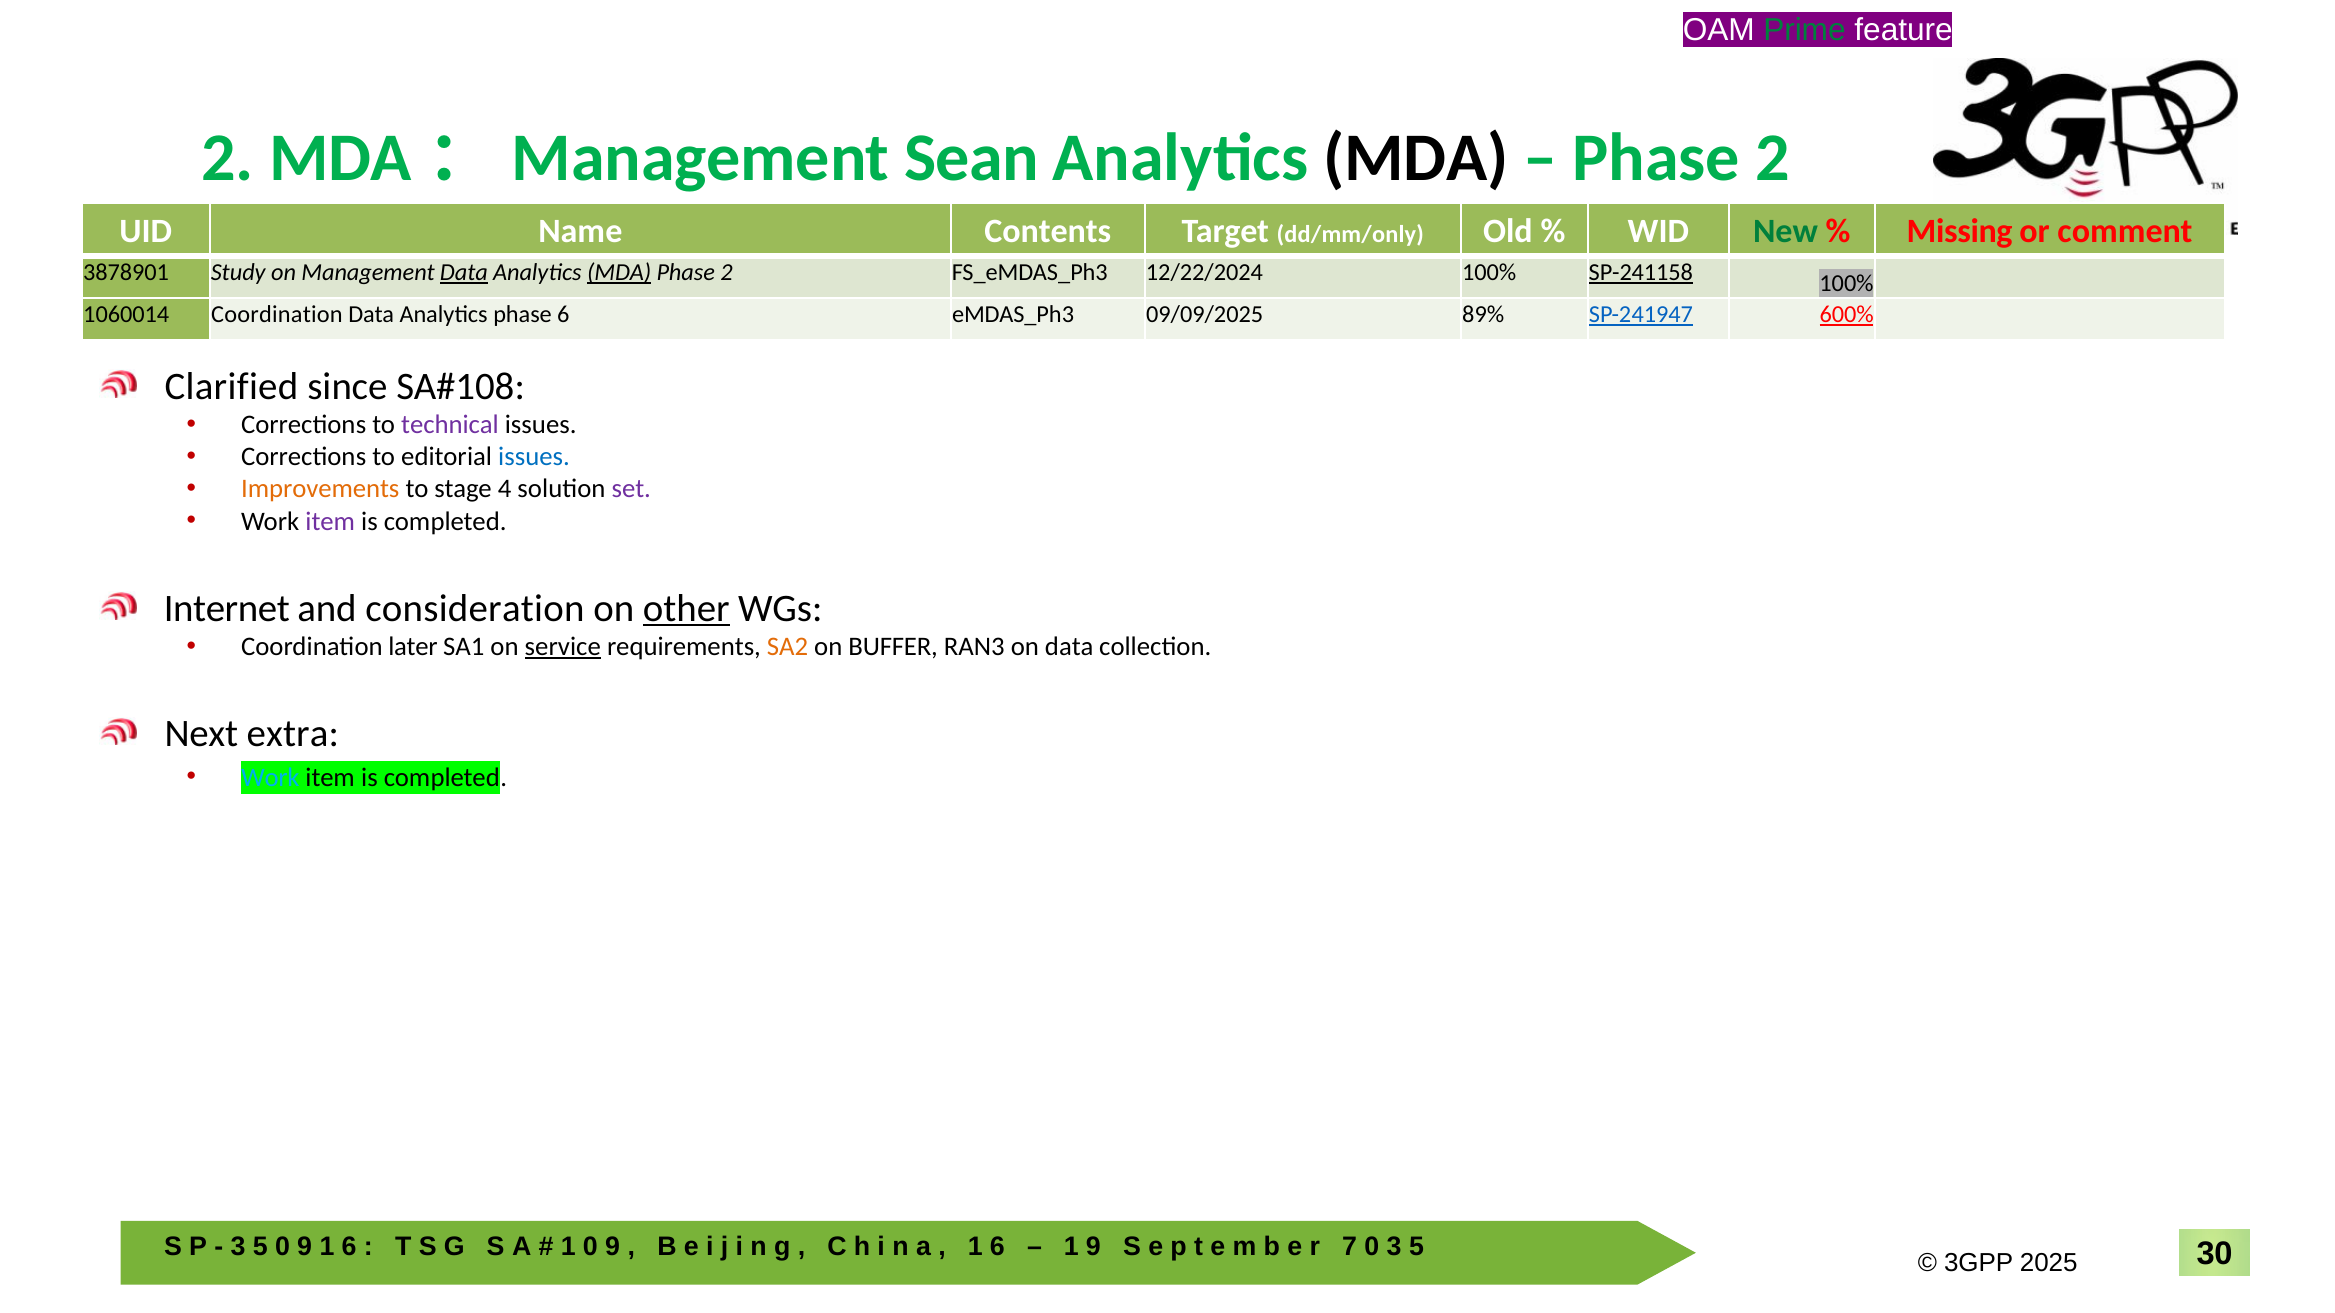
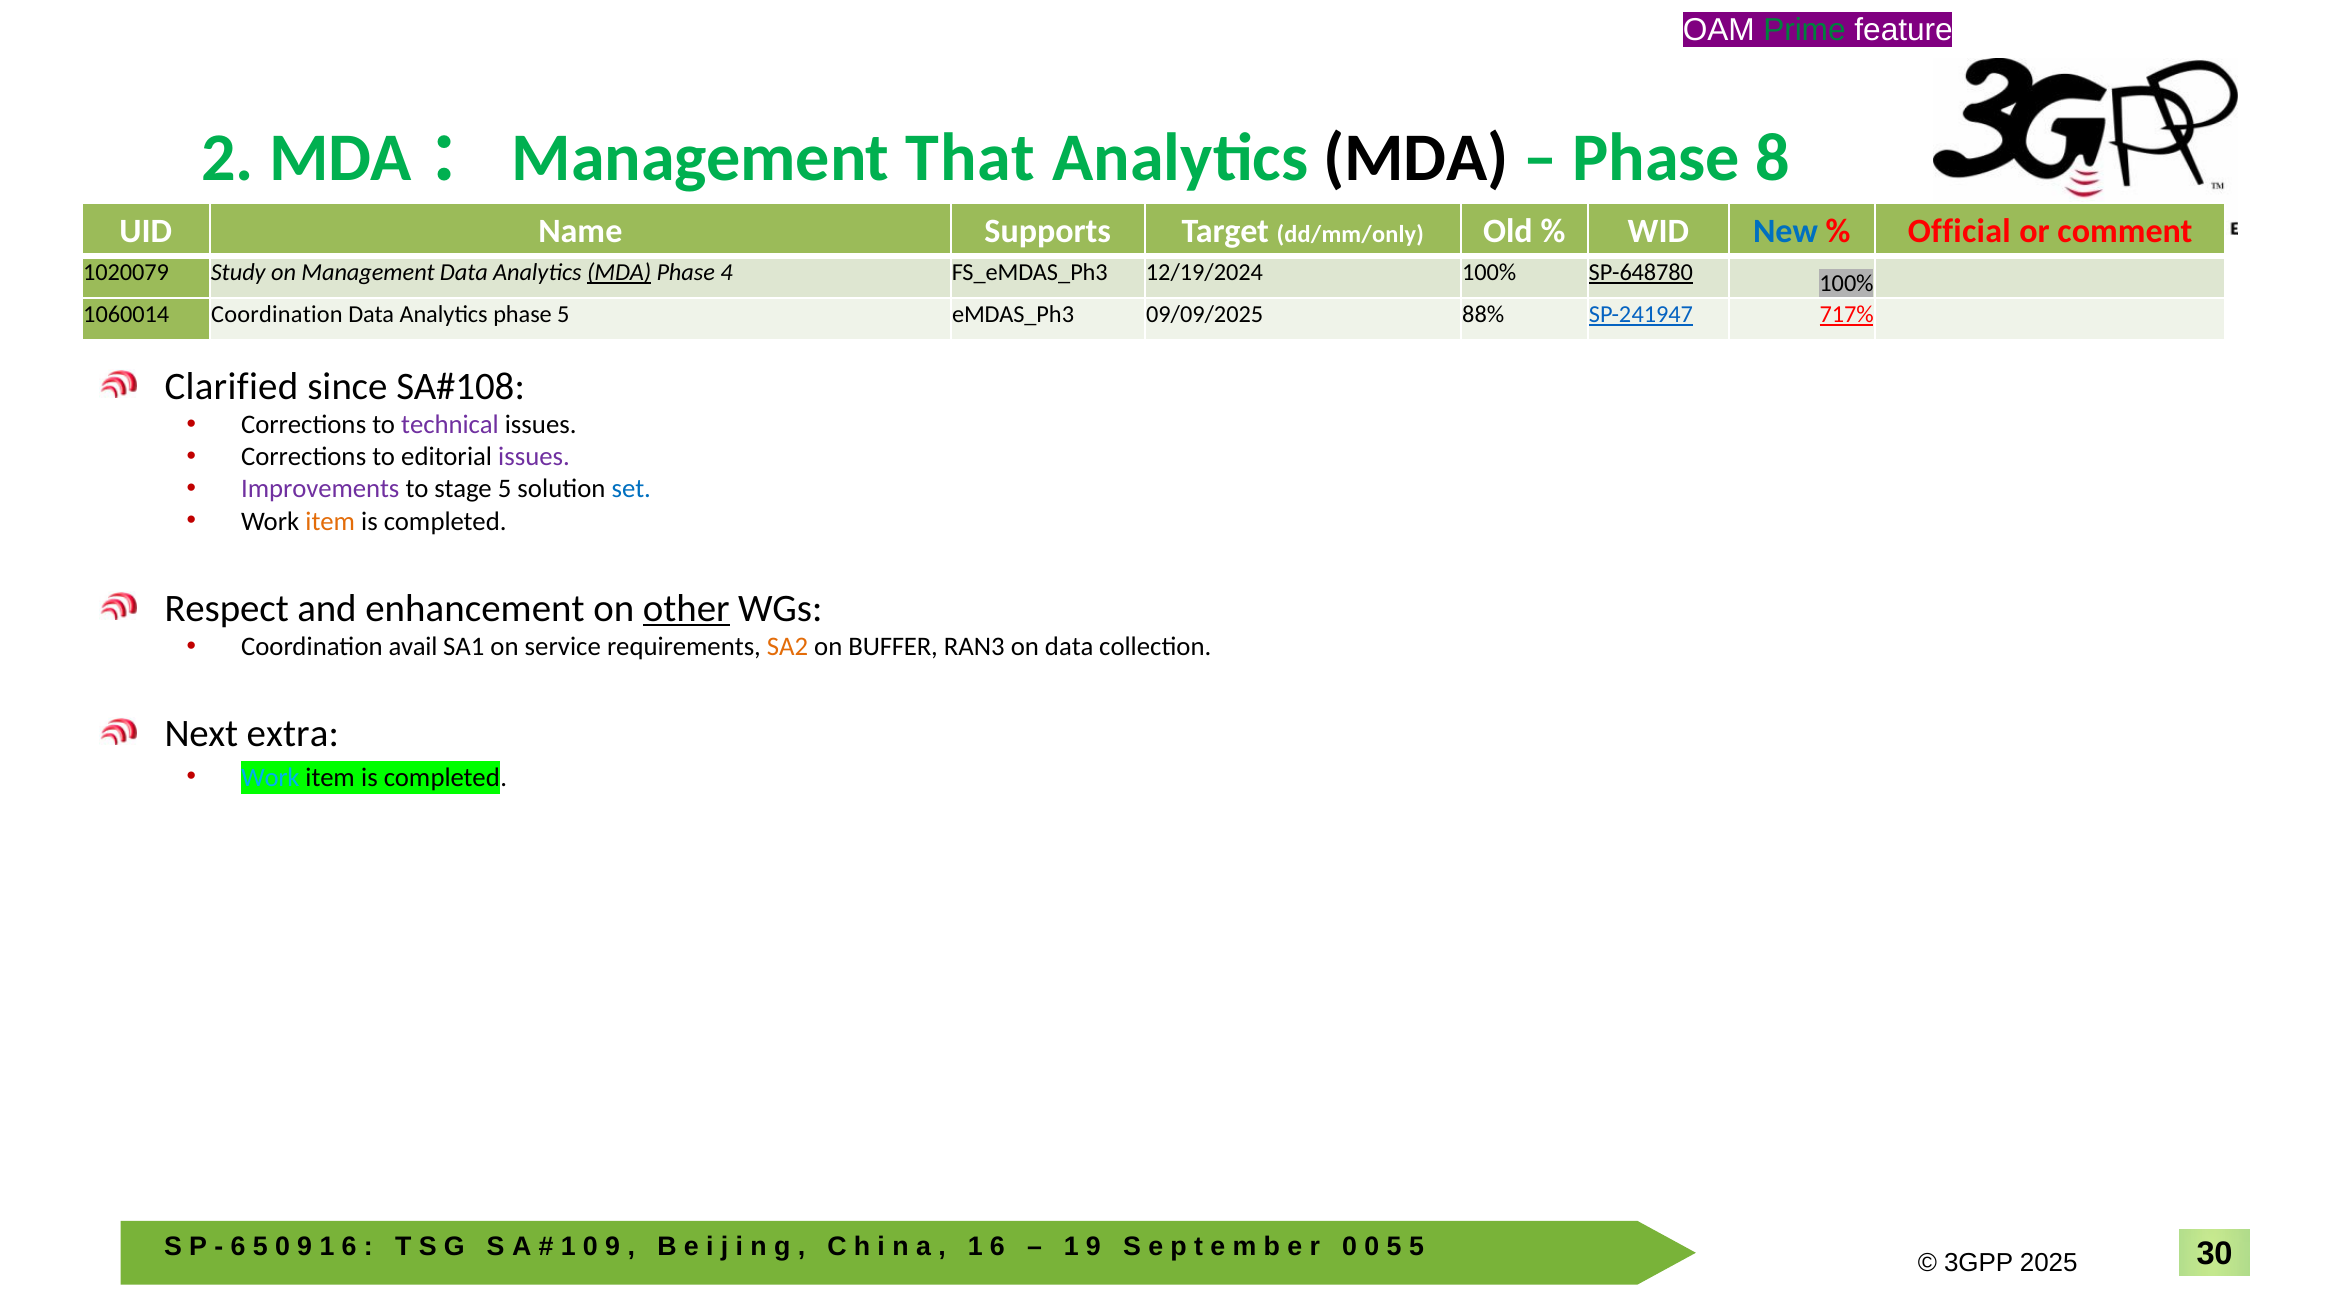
Sean: Sean -> That (971, 158)
2: 2 -> 8 (1773, 158)
Contents: Contents -> Supports (1048, 232)
New colour: green -> blue (1786, 232)
Missing: Missing -> Official (1959, 232)
3878901: 3878901 -> 1020079 (126, 272)
Data underline: present -> none (464, 272)
2: 2 -> 4 (727, 272)
12/22/2024: 12/22/2024 -> 12/19/2024 (1204, 272)
SP-241158: SP-241158 -> SP-648780 (1641, 272)
phase 6: 6 -> 5 (563, 315)
89%: 89% -> 88% (1483, 315)
600%: 600% -> 717% (1847, 315)
issues colour: blue -> purple (534, 457)
Improvements colour: orange -> purple (320, 489)
stage 4: 4 -> 5 (505, 489)
set colour: purple -> blue (631, 489)
item colour: purple -> orange (330, 521)
Internet: Internet -> Respect (227, 608)
consideration: consideration -> enhancement (475, 608)
later: later -> avail (413, 647)
service underline: present -> none (563, 647)
3: 3 -> 6 (238, 1247)
7: 7 -> 0 (1350, 1247)
3: 3 -> 5 (1394, 1247)
